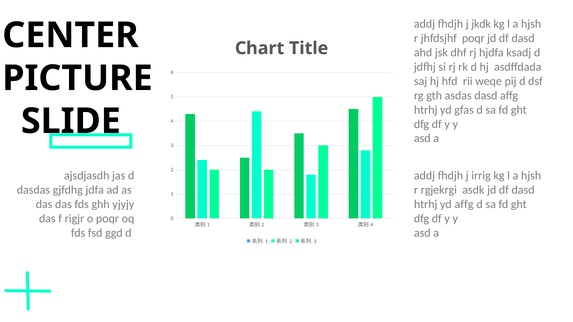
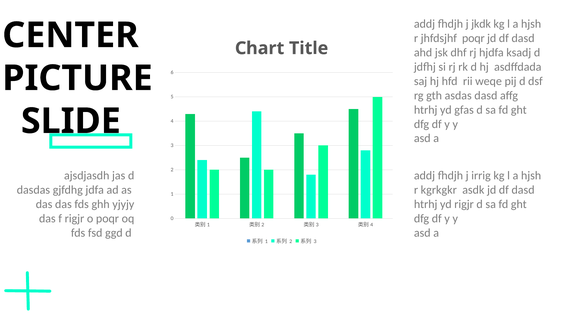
rgjekrgi: rgjekrgi -> kgrkgkr (439, 190)
yd affg: affg -> rigjr (464, 204)
